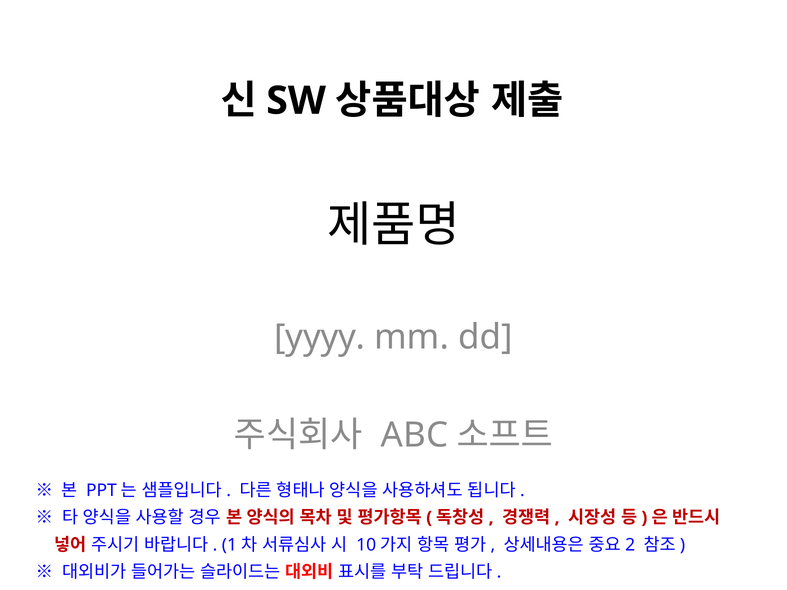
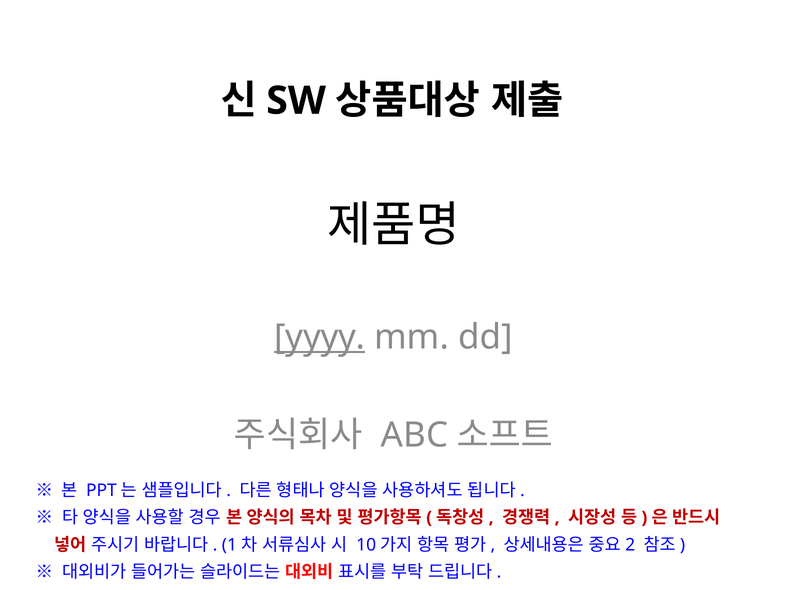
yyyy underline: none -> present (320, 337)
